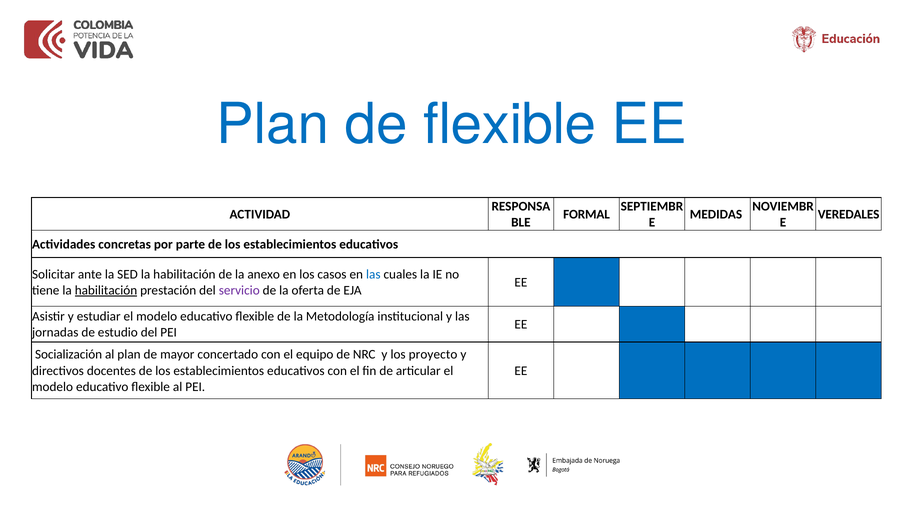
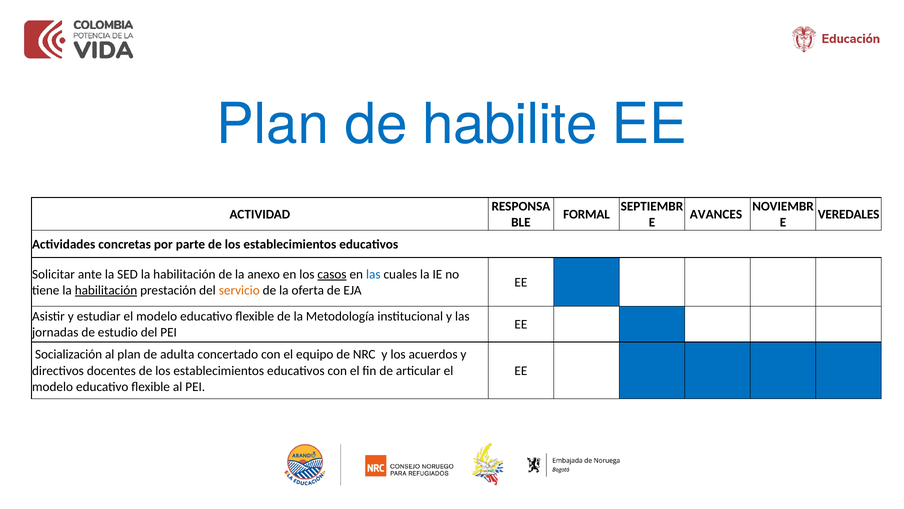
de flexible: flexible -> habilite (510, 125)
MEDIDAS: MEDIDAS -> AVANCES (716, 214)
casos underline: none -> present (332, 274)
servicio colour: purple -> orange (239, 290)
mayor: mayor -> adulta (177, 354)
proyecto: proyecto -> acuerdos (433, 354)
